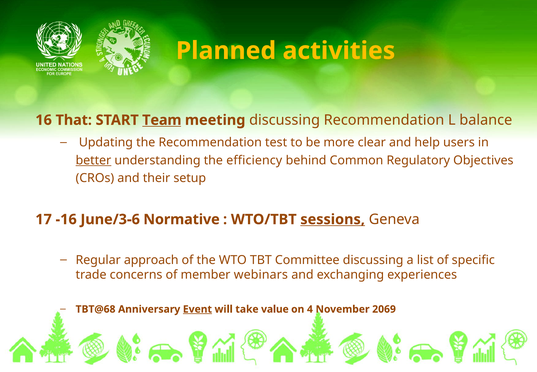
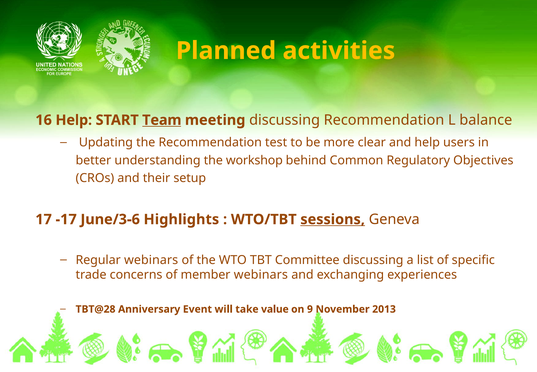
16 That: That -> Help (74, 120)
better underline: present -> none (93, 160)
efficiency: efficiency -> workshop (254, 160)
-16: -16 -> -17 (66, 219)
Normative: Normative -> Highlights (181, 219)
Regular approach: approach -> webinars (151, 260)
TBT@68: TBT@68 -> TBT@28 (96, 309)
Event underline: present -> none (197, 309)
4: 4 -> 9 (310, 309)
2069: 2069 -> 2013 (384, 309)
